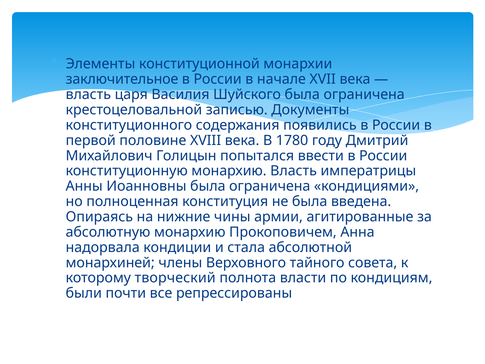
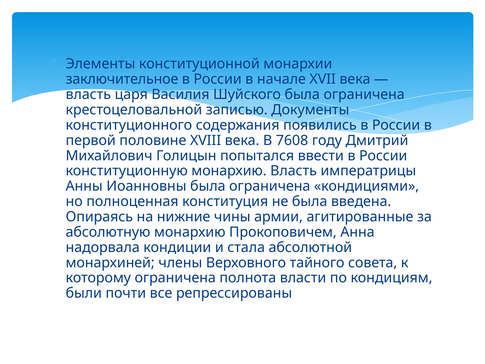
1780: 1780 -> 7608 (292, 140)
которому творческий: творческий -> ограничена (175, 278)
